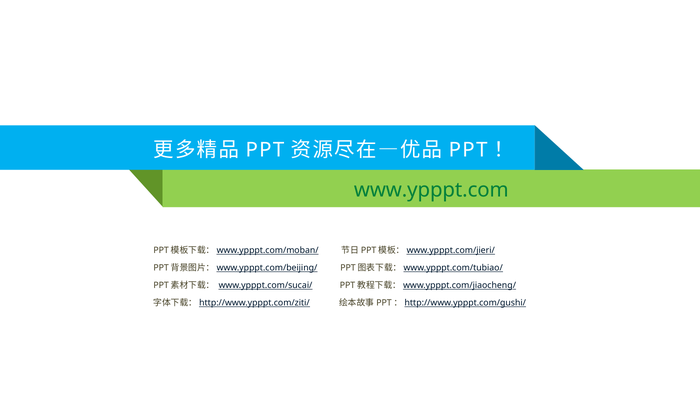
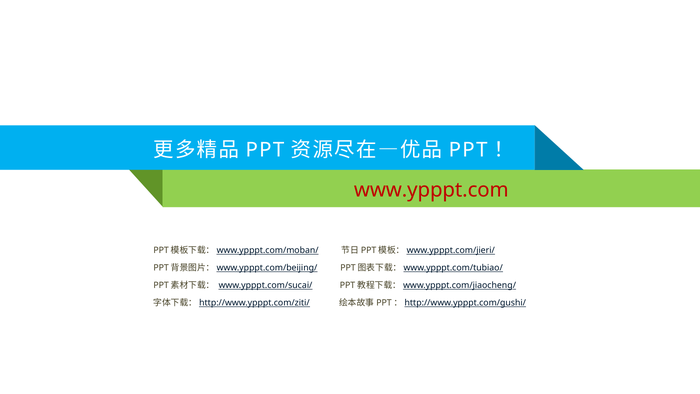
www.ypppt.com colour: green -> red (431, 190)
